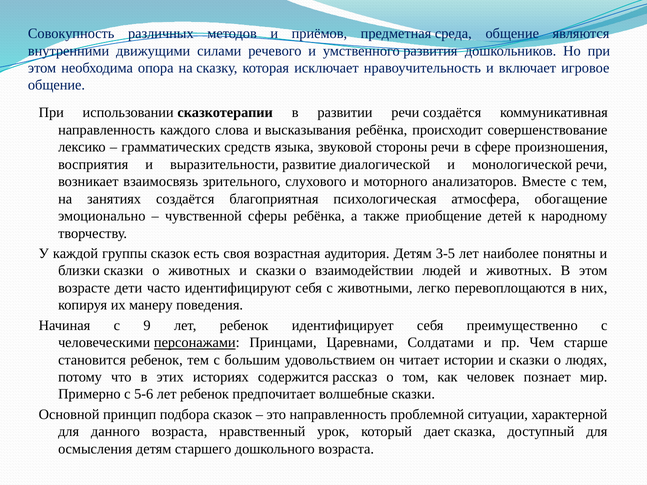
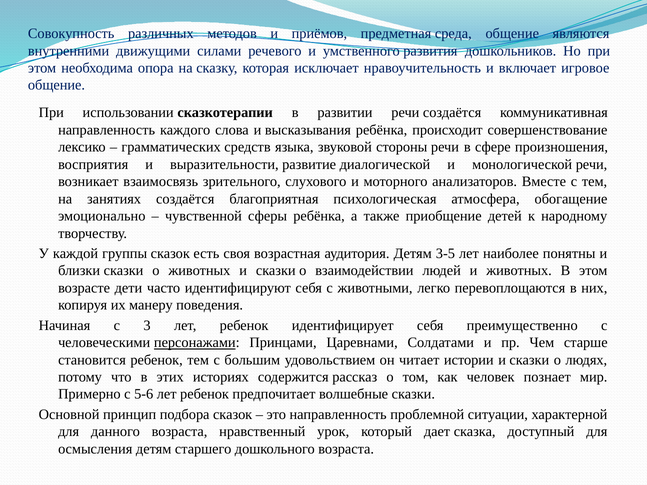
9: 9 -> 3 (147, 325)
